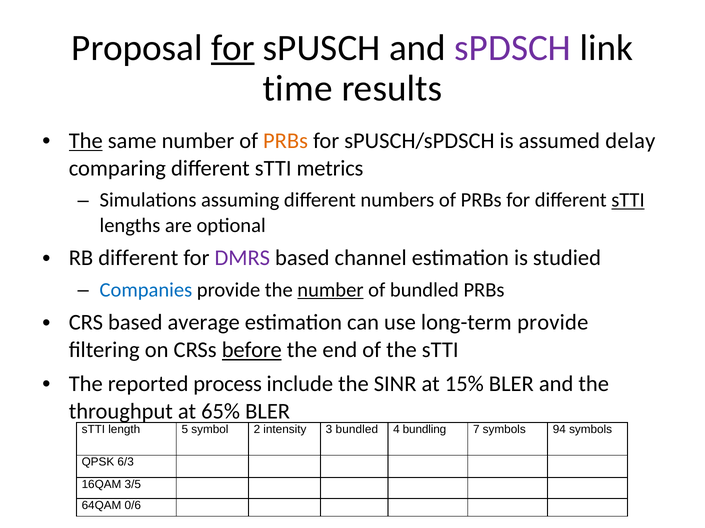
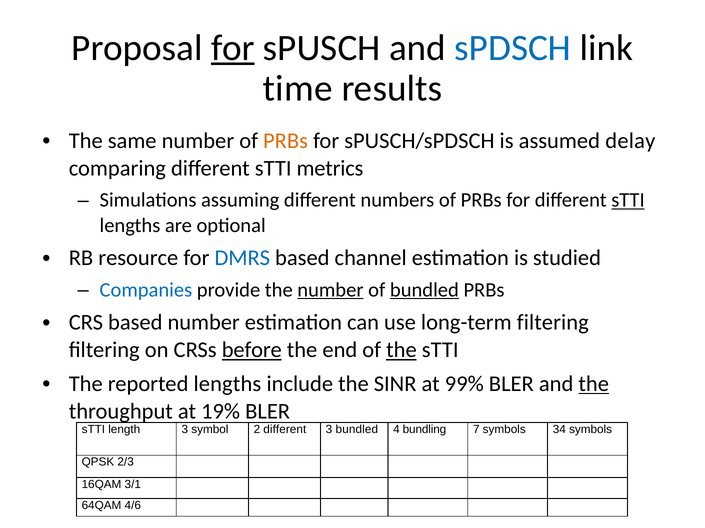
sPDSCH colour: purple -> blue (513, 48)
The underline: present -> none (86, 141)
RB different: different -> resource (138, 258)
DMRS colour: purple -> blue (242, 258)
bundled underline: none -> present (424, 290)
based average: average -> number (204, 323)
long-term provide: provide -> filtering (553, 323)
the underline: none -> present (401, 350)
reported process: process -> lengths (227, 384)
15%: 15% -> 99% (464, 384)
the underline: none -> present (594, 384)
65%: 65% -> 19% (221, 412)
length 5: 5 -> 3 (185, 430)
2 intensity: intensity -> different (285, 430)
94: 94 -> 34 (559, 430)
6/3: 6/3 -> 2/3 (126, 463)
3/5: 3/5 -> 3/1 (133, 485)
0/6: 0/6 -> 4/6 (133, 506)
